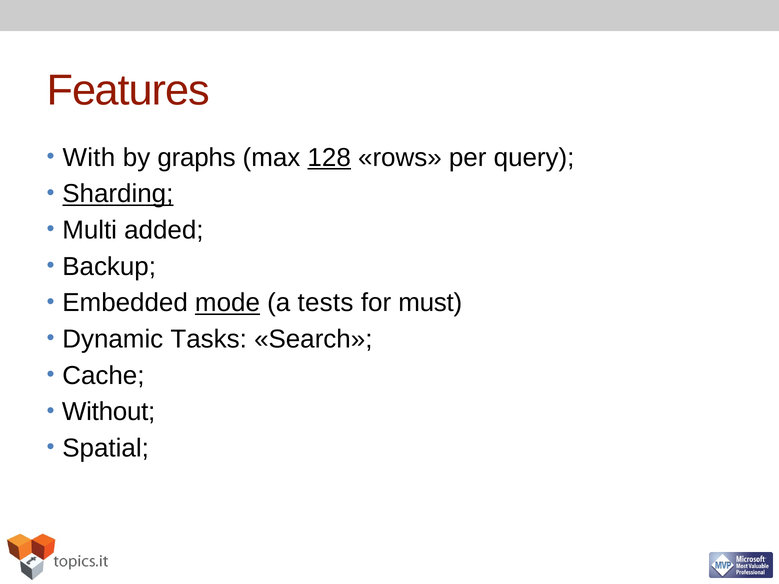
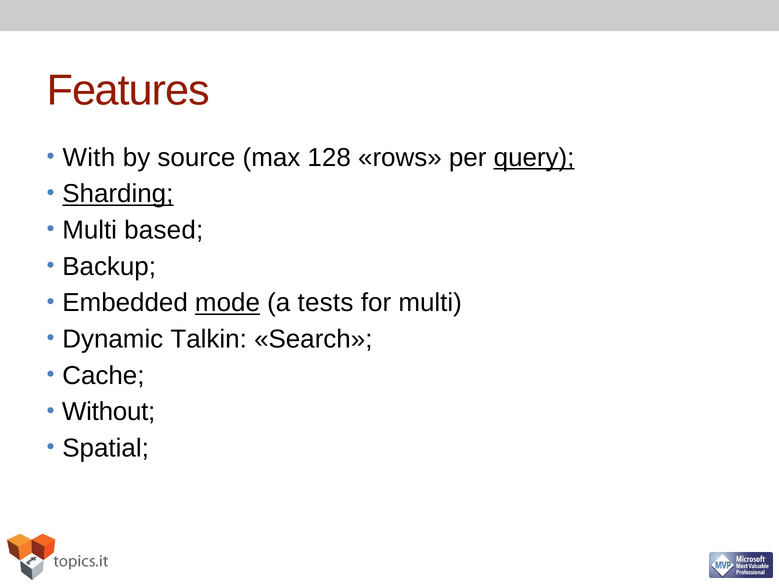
graphs: graphs -> source (196, 158)
128 underline: present -> none (329, 158)
query underline: none -> present (534, 158)
added: added -> based (164, 230)
for must: must -> multi (430, 303)
Tasks: Tasks -> Talkin (209, 339)
